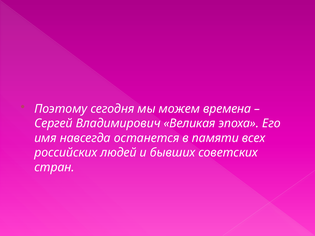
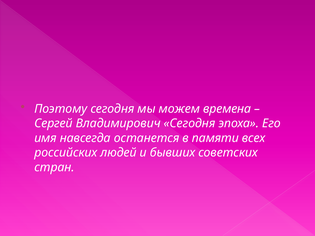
Владимирович Великая: Великая -> Сегодня (189, 124)
